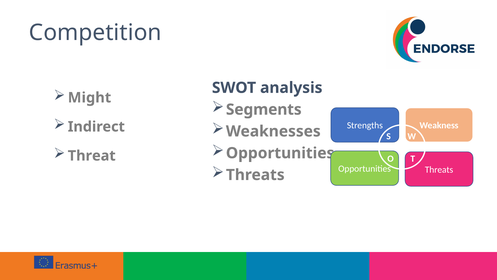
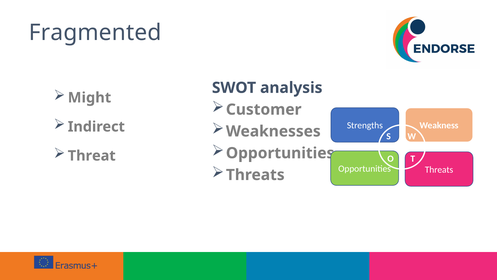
Competition: Competition -> Fragmented (95, 33)
Segments: Segments -> Customer (264, 109)
